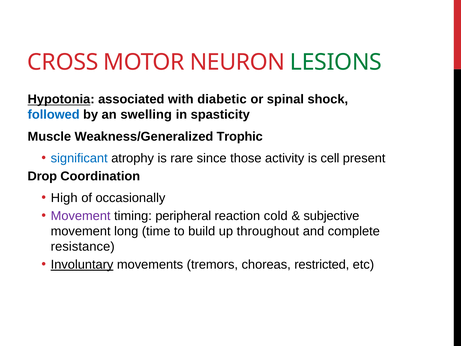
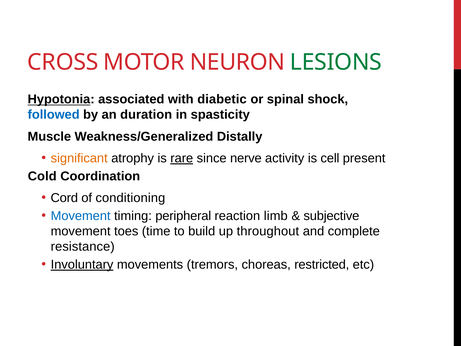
swelling: swelling -> duration (146, 115)
Trophic: Trophic -> Distally (240, 136)
significant colour: blue -> orange (79, 158)
rare underline: none -> present (182, 158)
those: those -> nerve (246, 158)
Drop: Drop -> Cold (42, 176)
High: High -> Cord (64, 198)
occasionally: occasionally -> conditioning (130, 198)
Movement colour: purple -> blue (81, 216)
cold: cold -> limb (276, 216)
long: long -> toes (126, 231)
